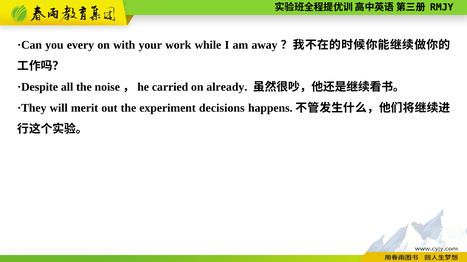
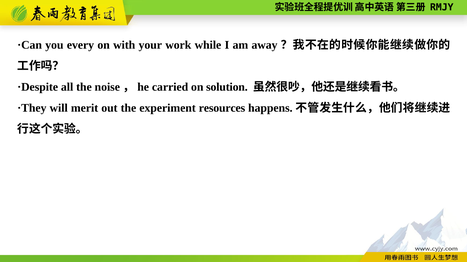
already: already -> solution (227, 87)
decisions: decisions -> resources (222, 108)
